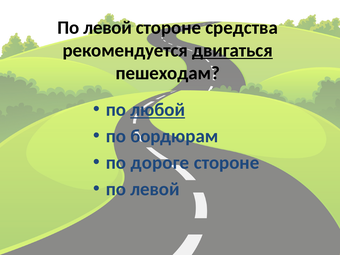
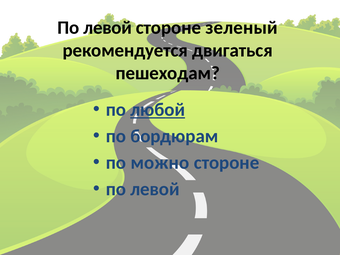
средства: средства -> зеленый (242, 28)
двигаться underline: present -> none (232, 50)
дороге: дороге -> можно (160, 163)
